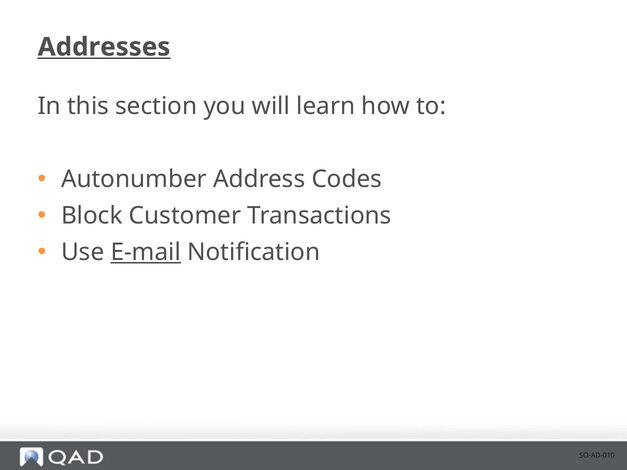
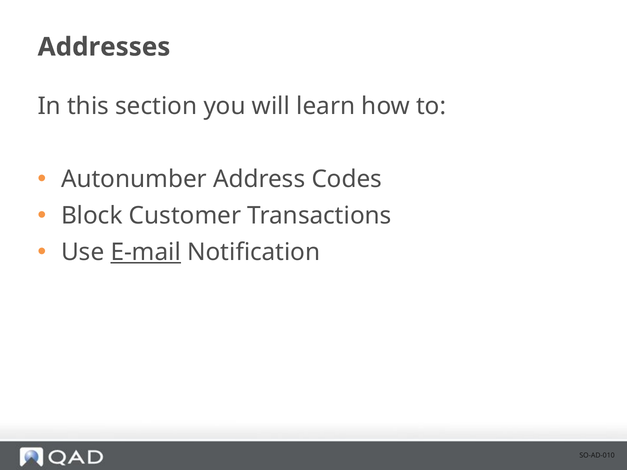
Addresses underline: present -> none (104, 47)
